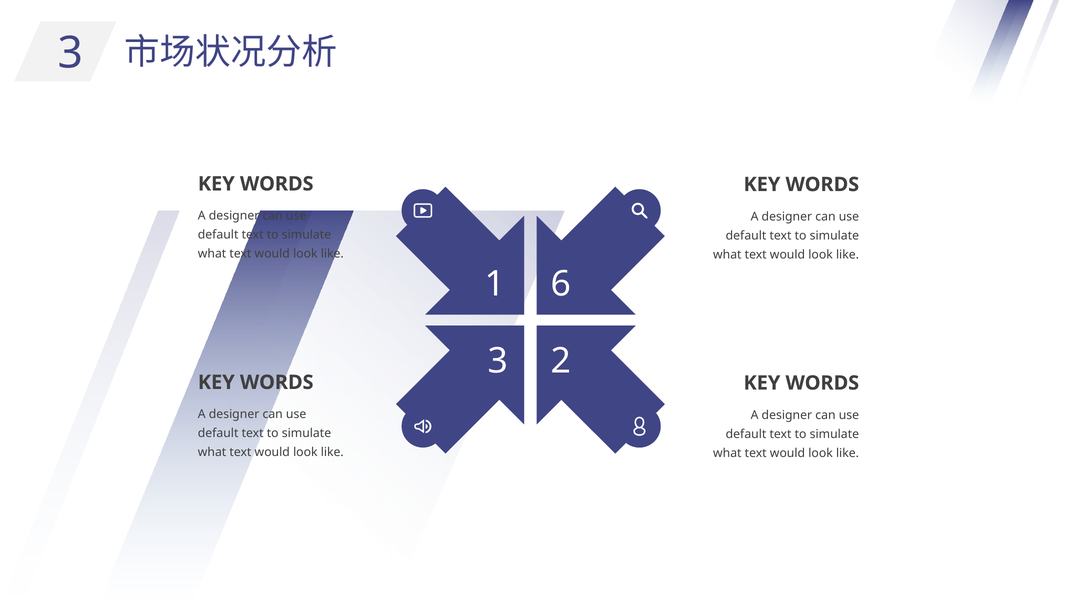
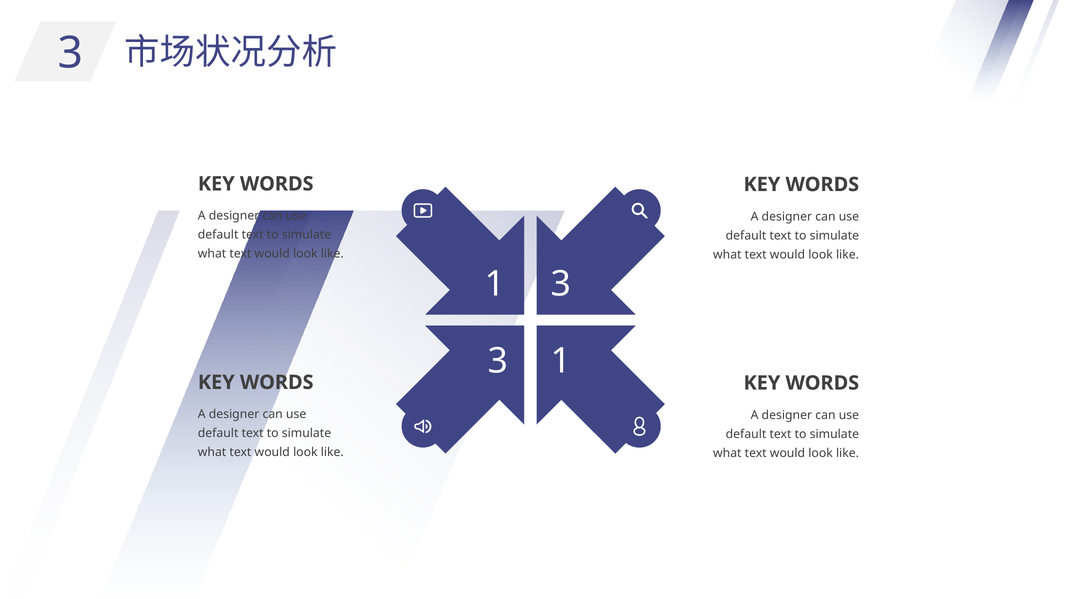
1 6: 6 -> 3 (561, 284)
3 2: 2 -> 1 (561, 362)
